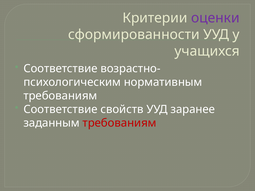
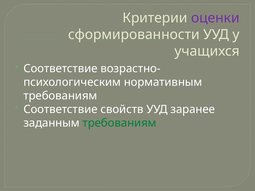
требованиям colour: red -> green (120, 123)
